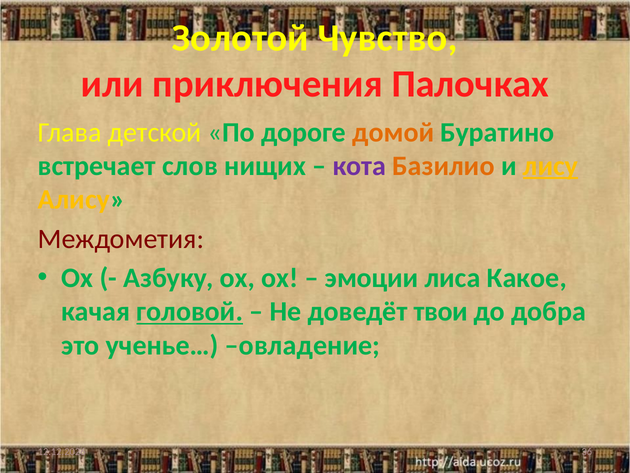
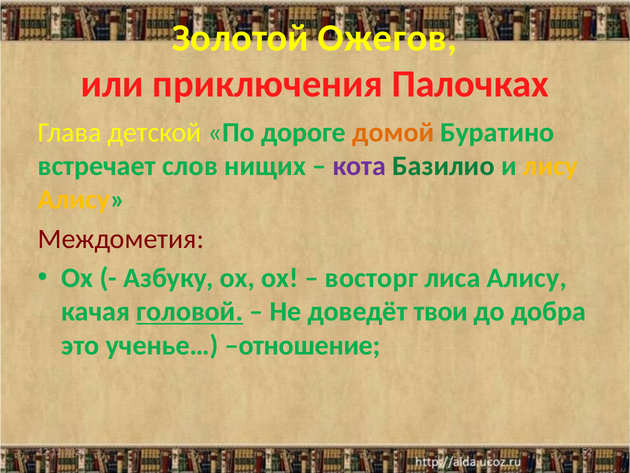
Чувство: Чувство -> Ожегов (387, 38)
Базилио colour: orange -> green (443, 166)
лису underline: present -> none (551, 166)
эмоции: эмоции -> восторг (371, 278)
лиса Какое: Какое -> Алису (527, 278)
овладение: овладение -> отношение (303, 345)
36: 36 -> 52 (587, 451)
